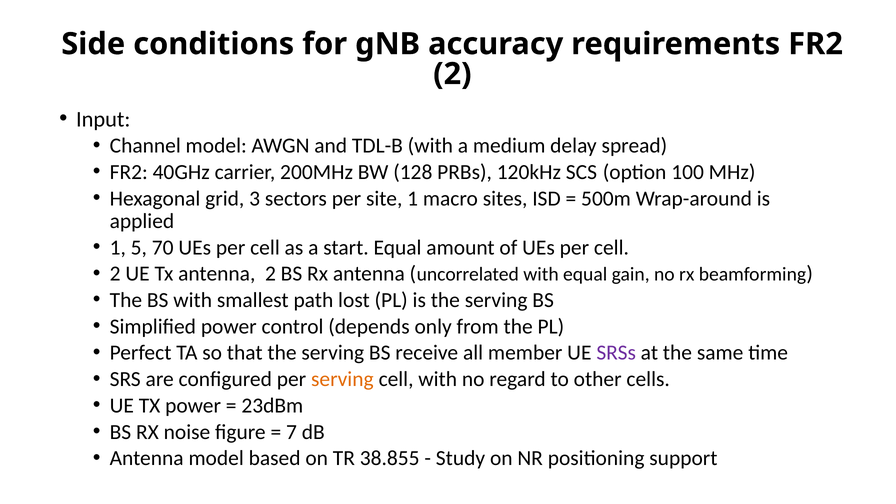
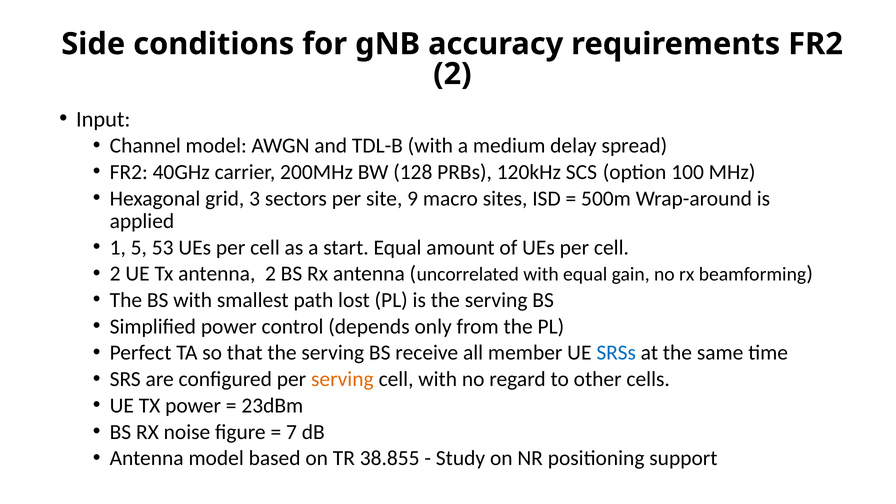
site 1: 1 -> 9 (413, 198)
70: 70 -> 53 (163, 247)
SRSs colour: purple -> blue (616, 353)
